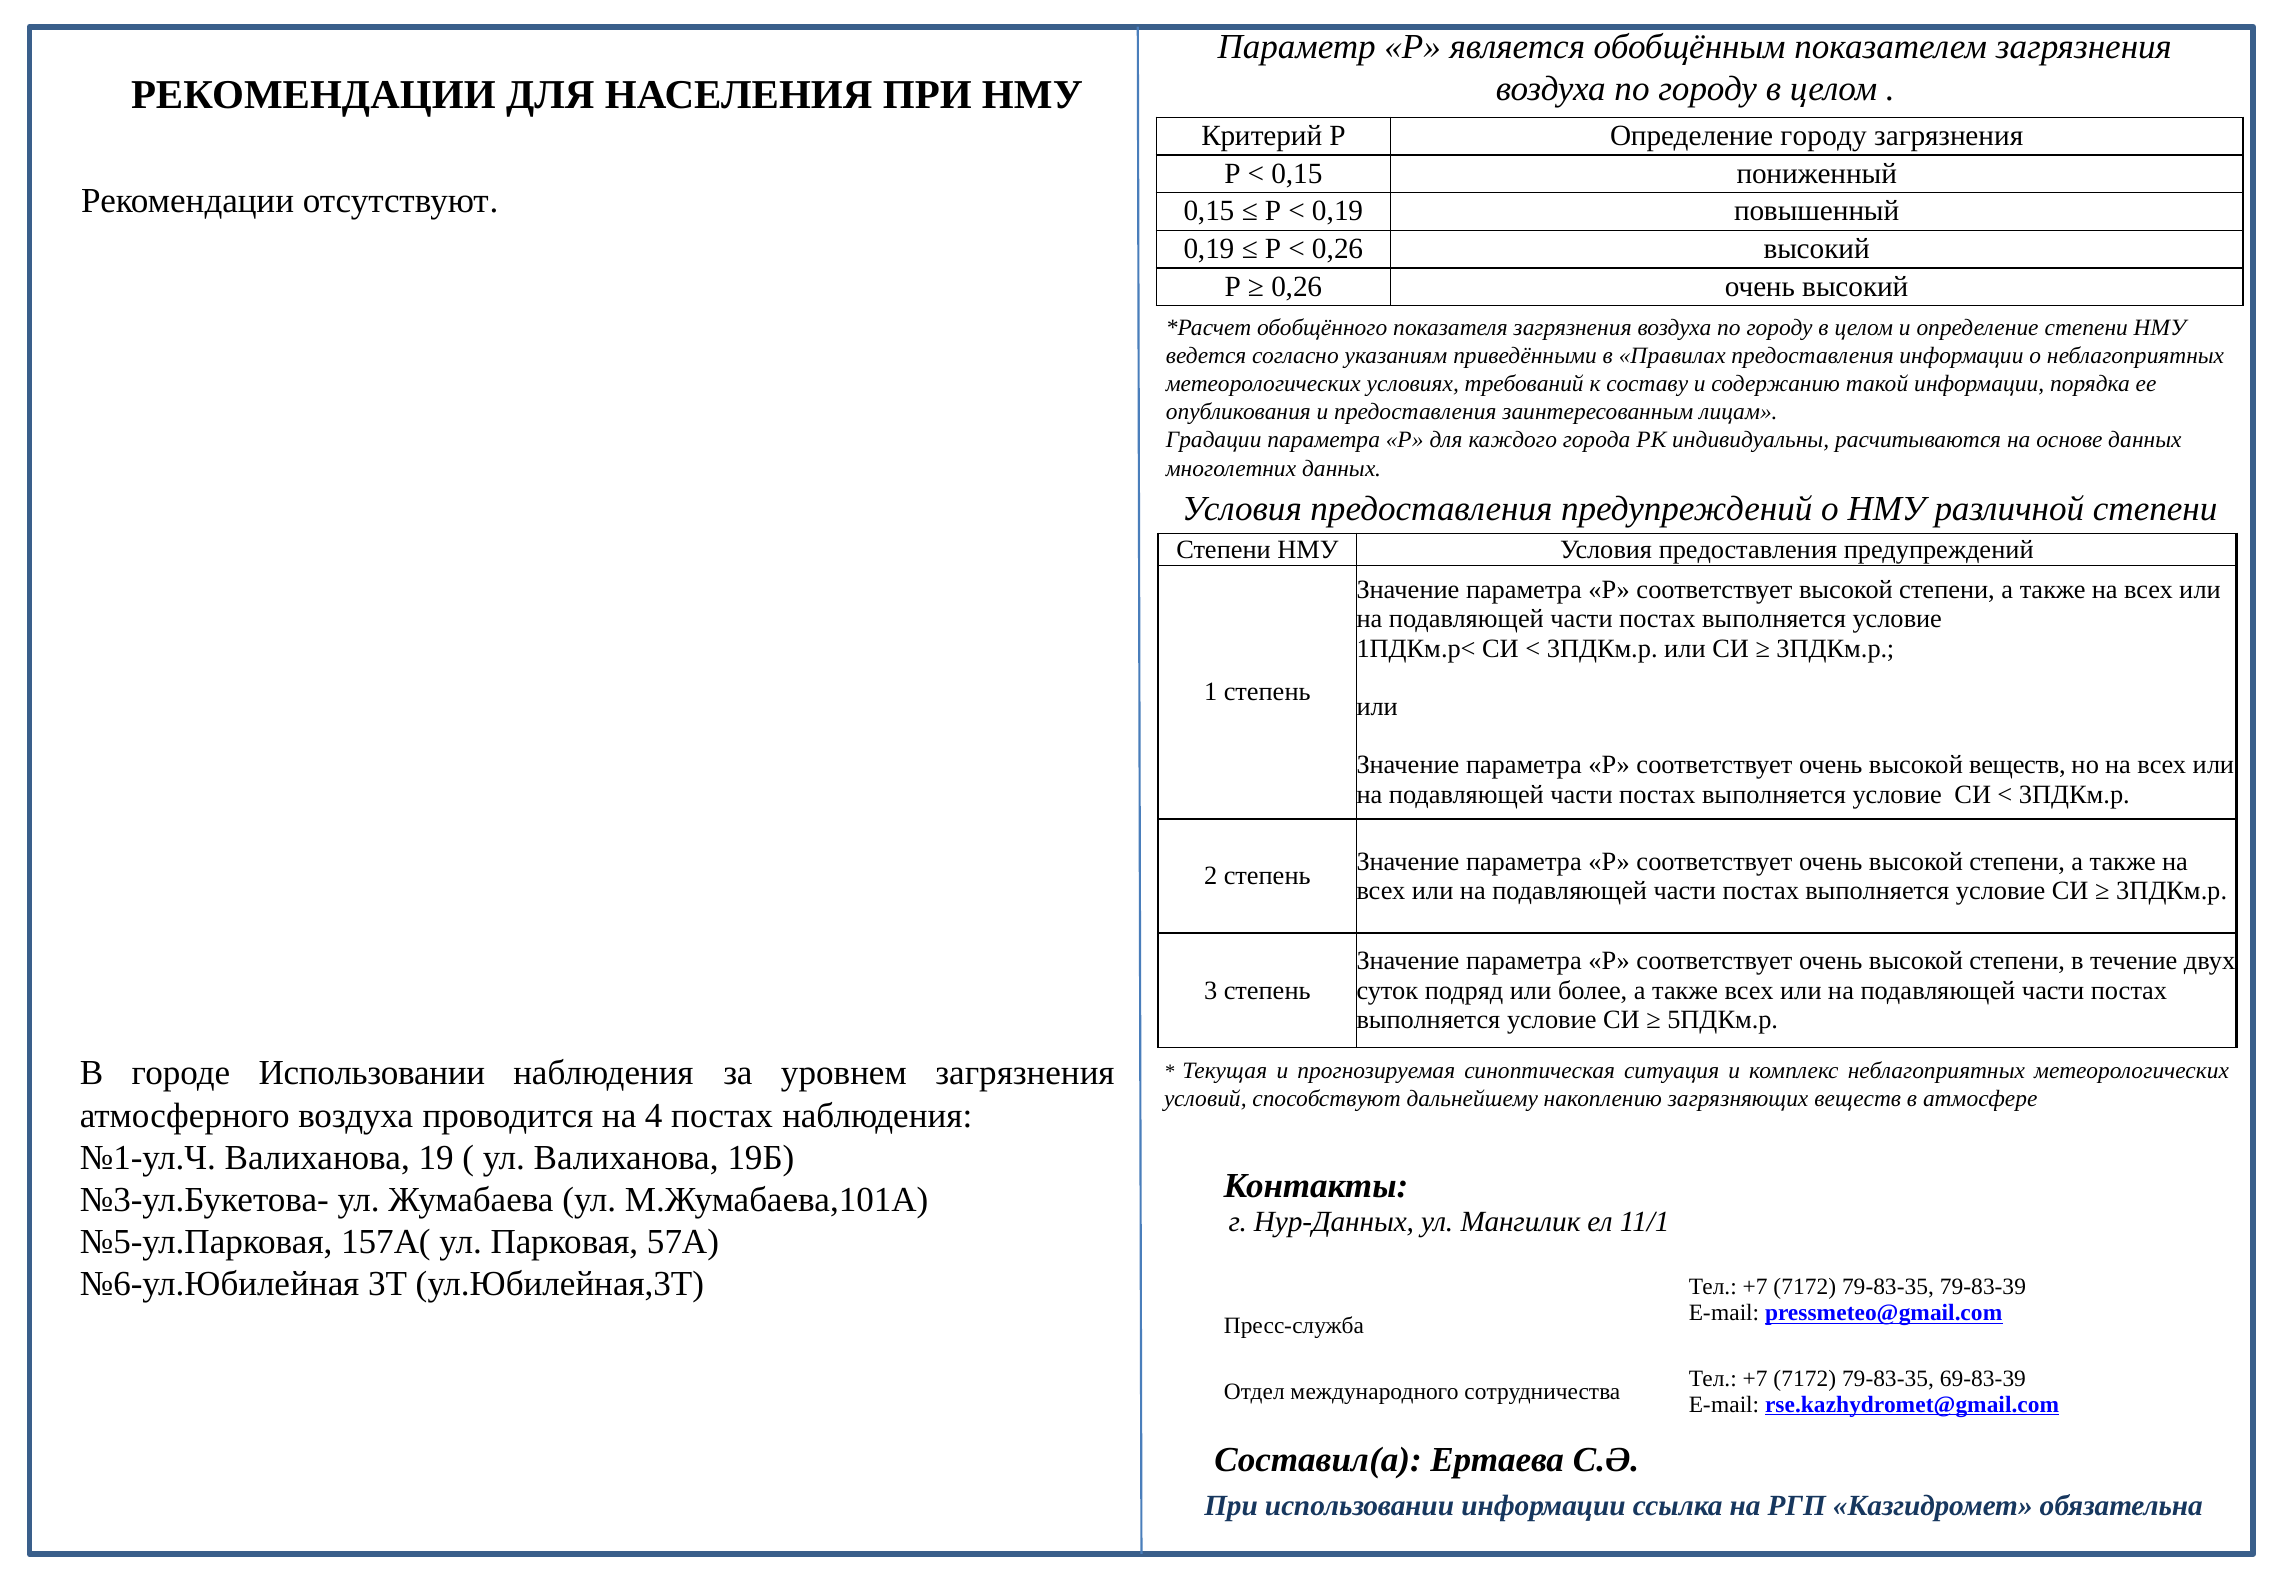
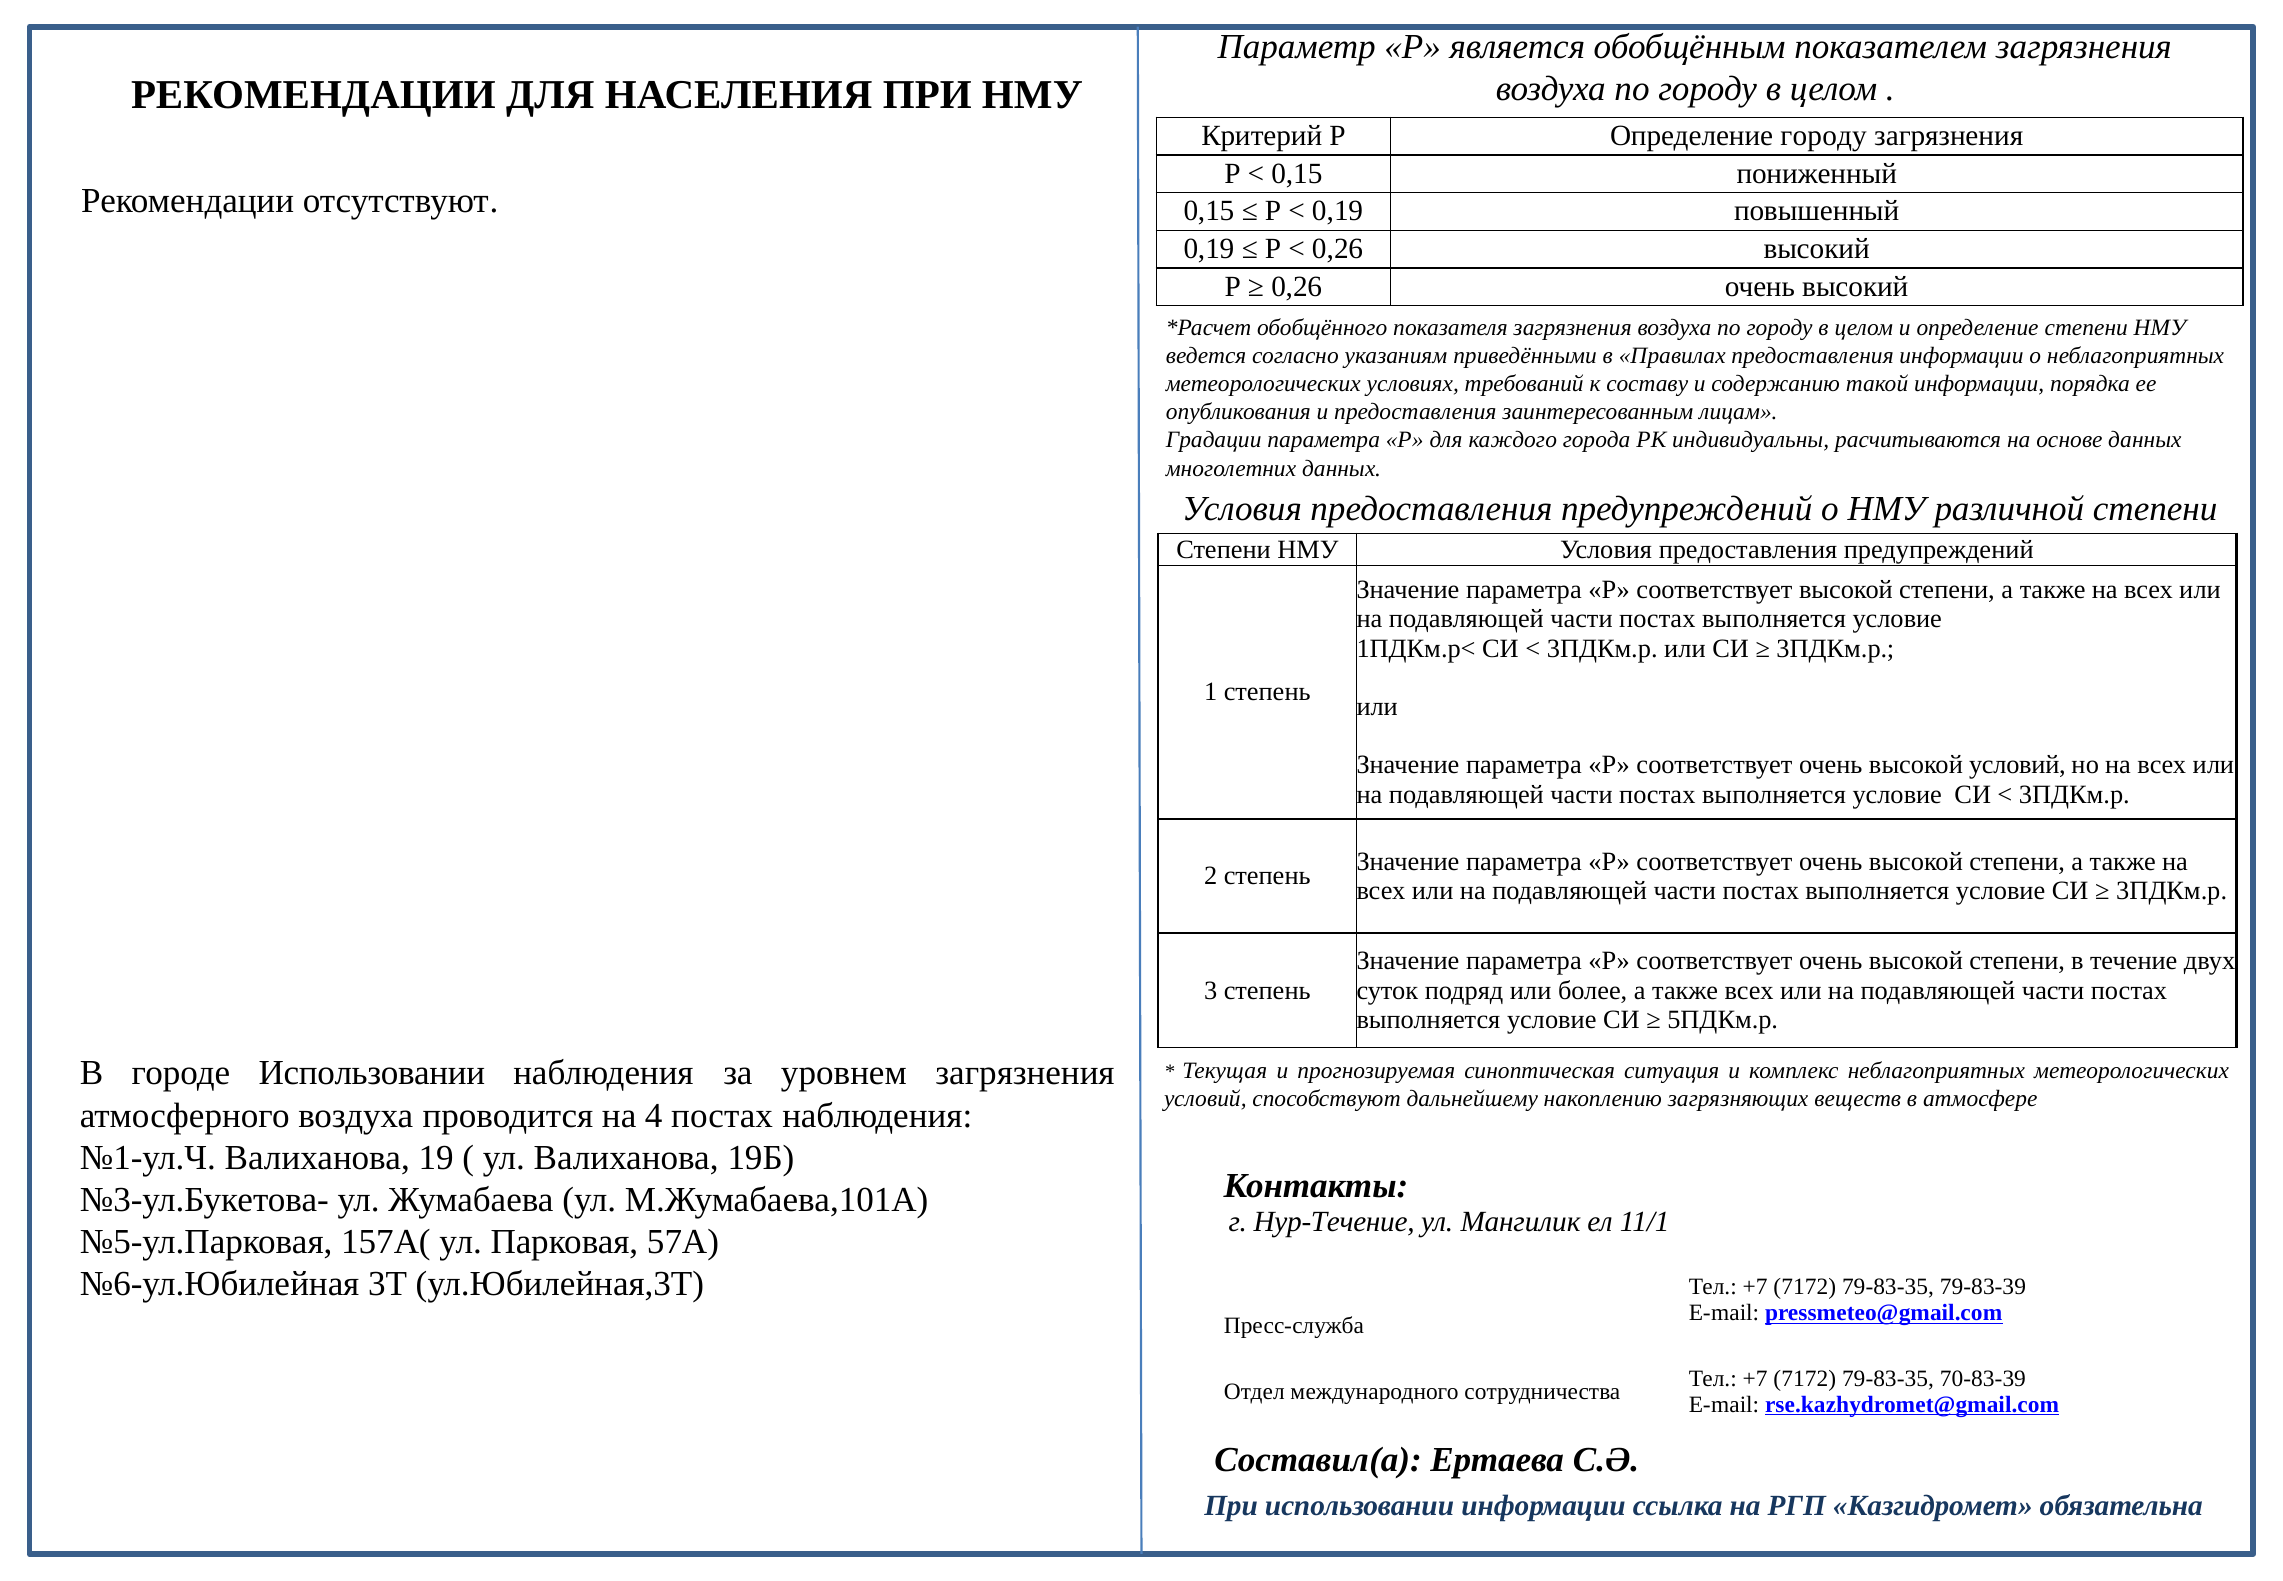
высокой веществ: веществ -> условий (2017, 765)
Нур-Данных: Нур-Данных -> Нур-Течение (1334, 1222)
69-83-39: 69-83-39 -> 70-83-39 (1983, 1378)
